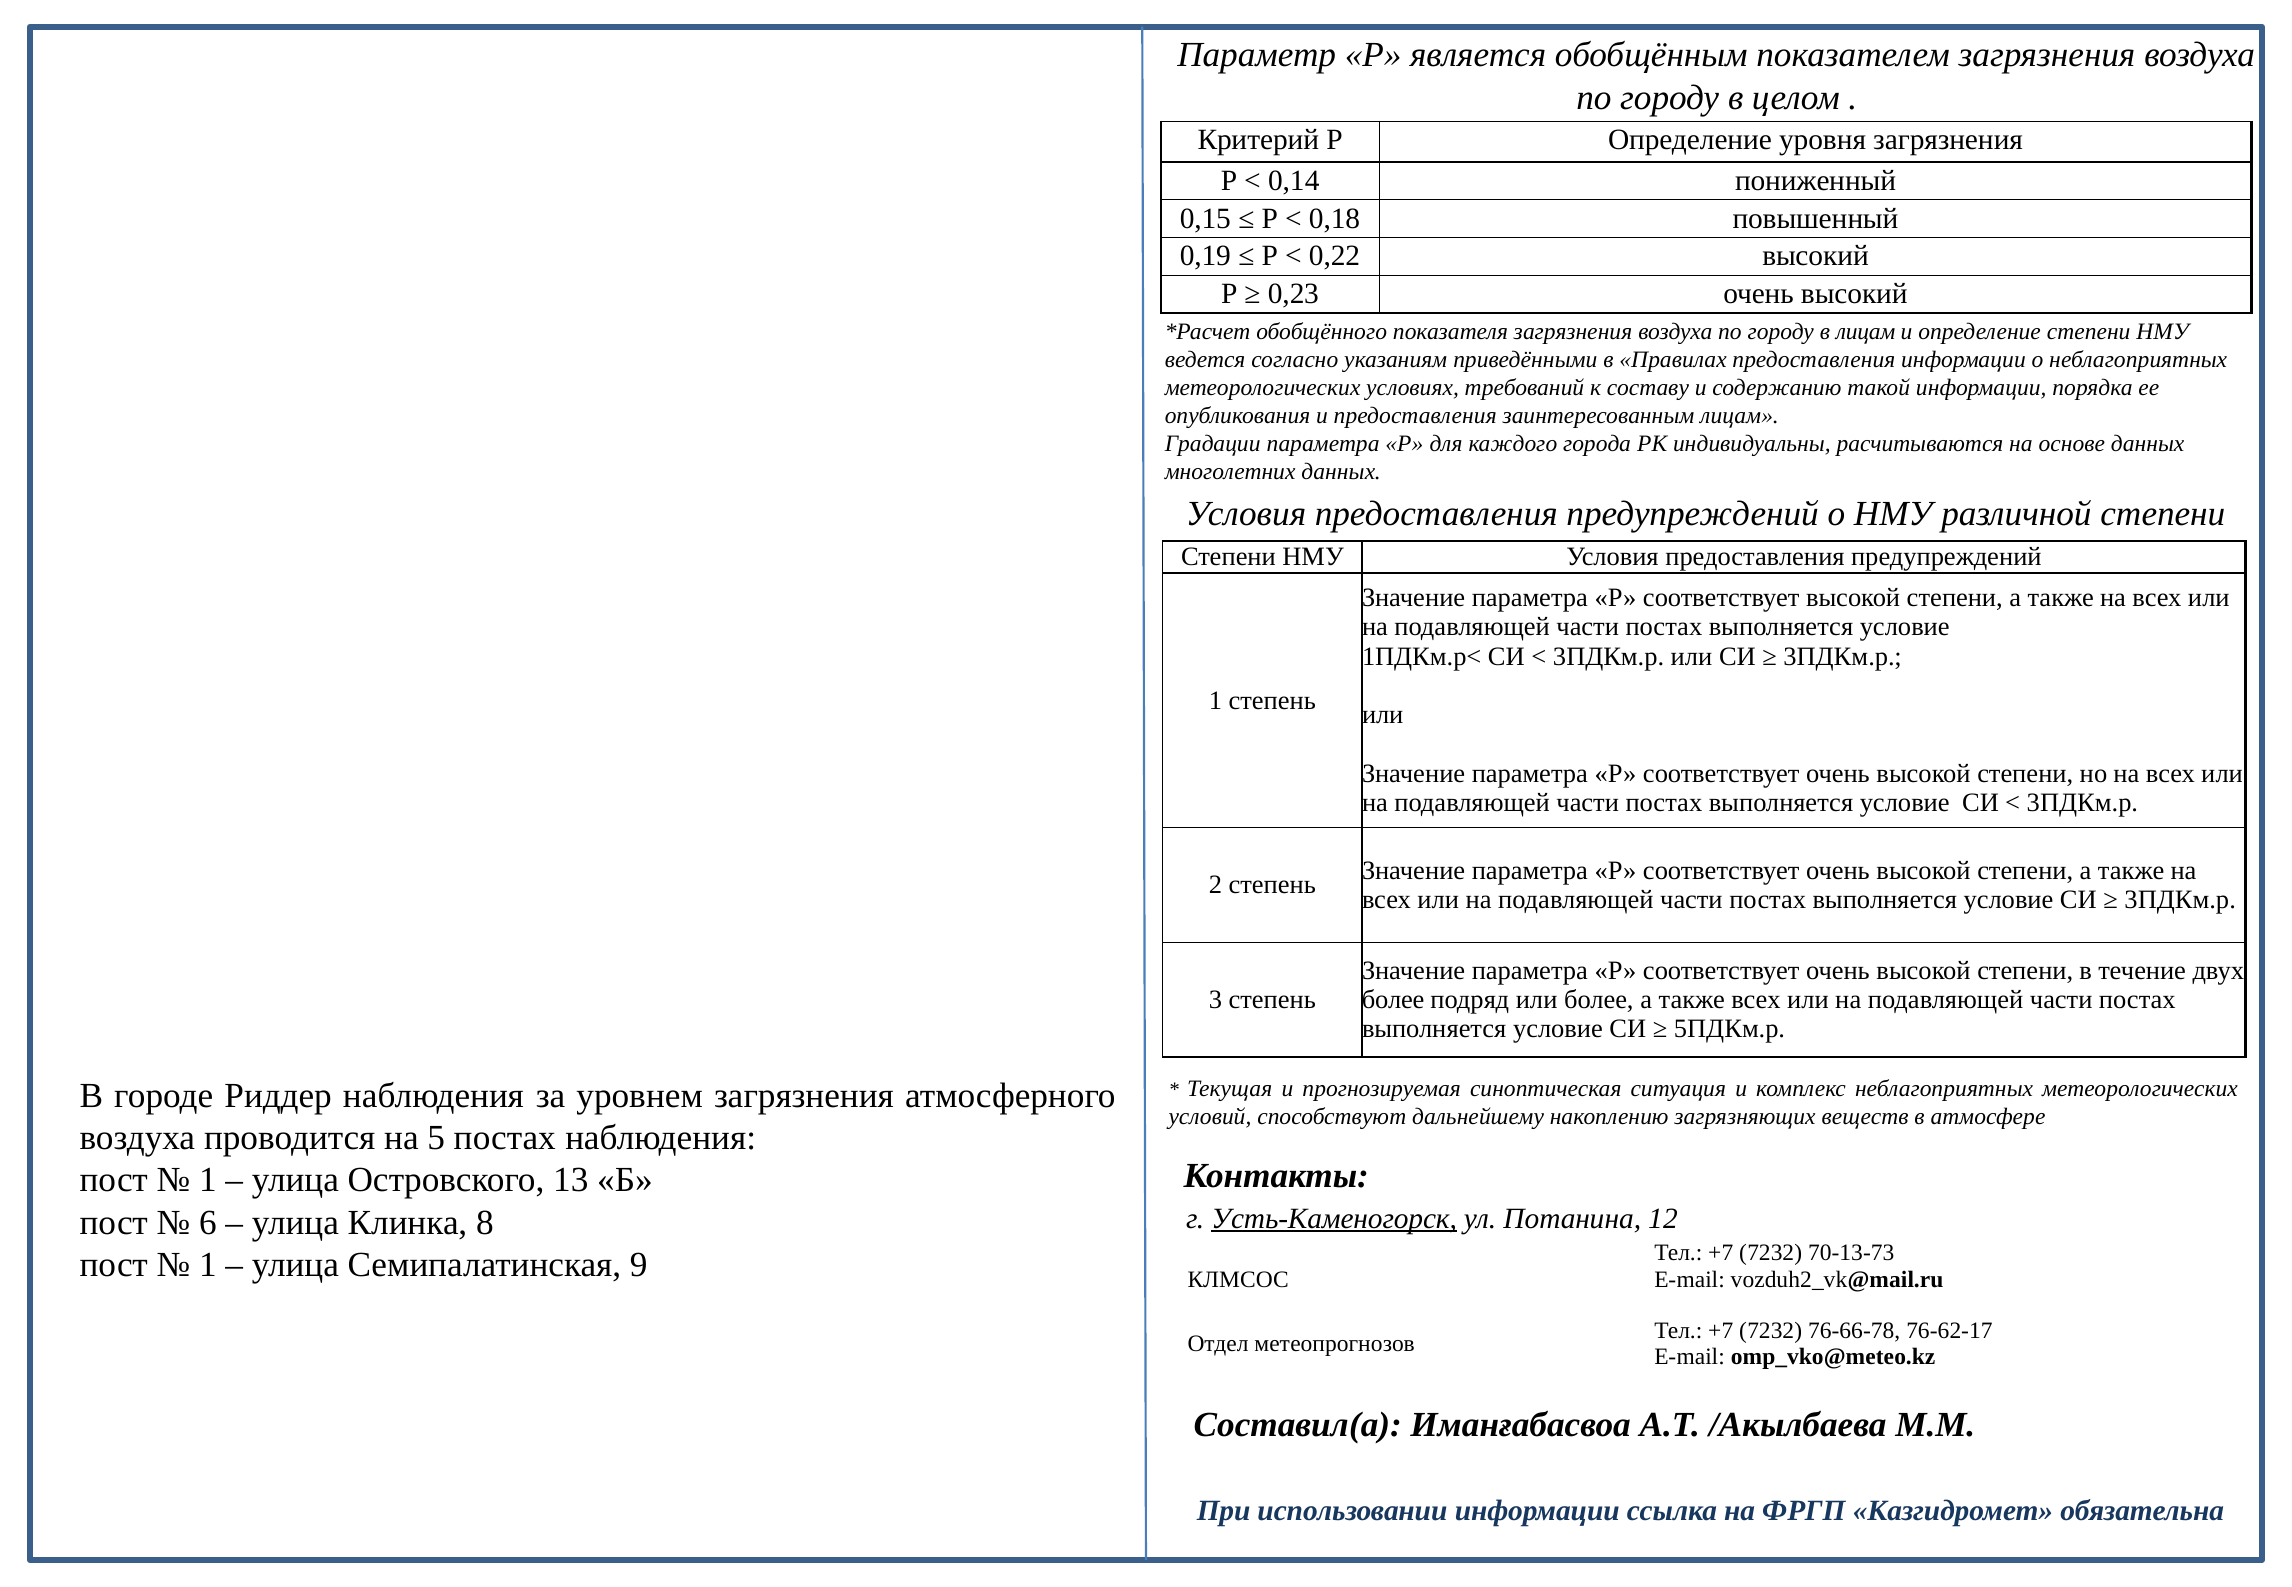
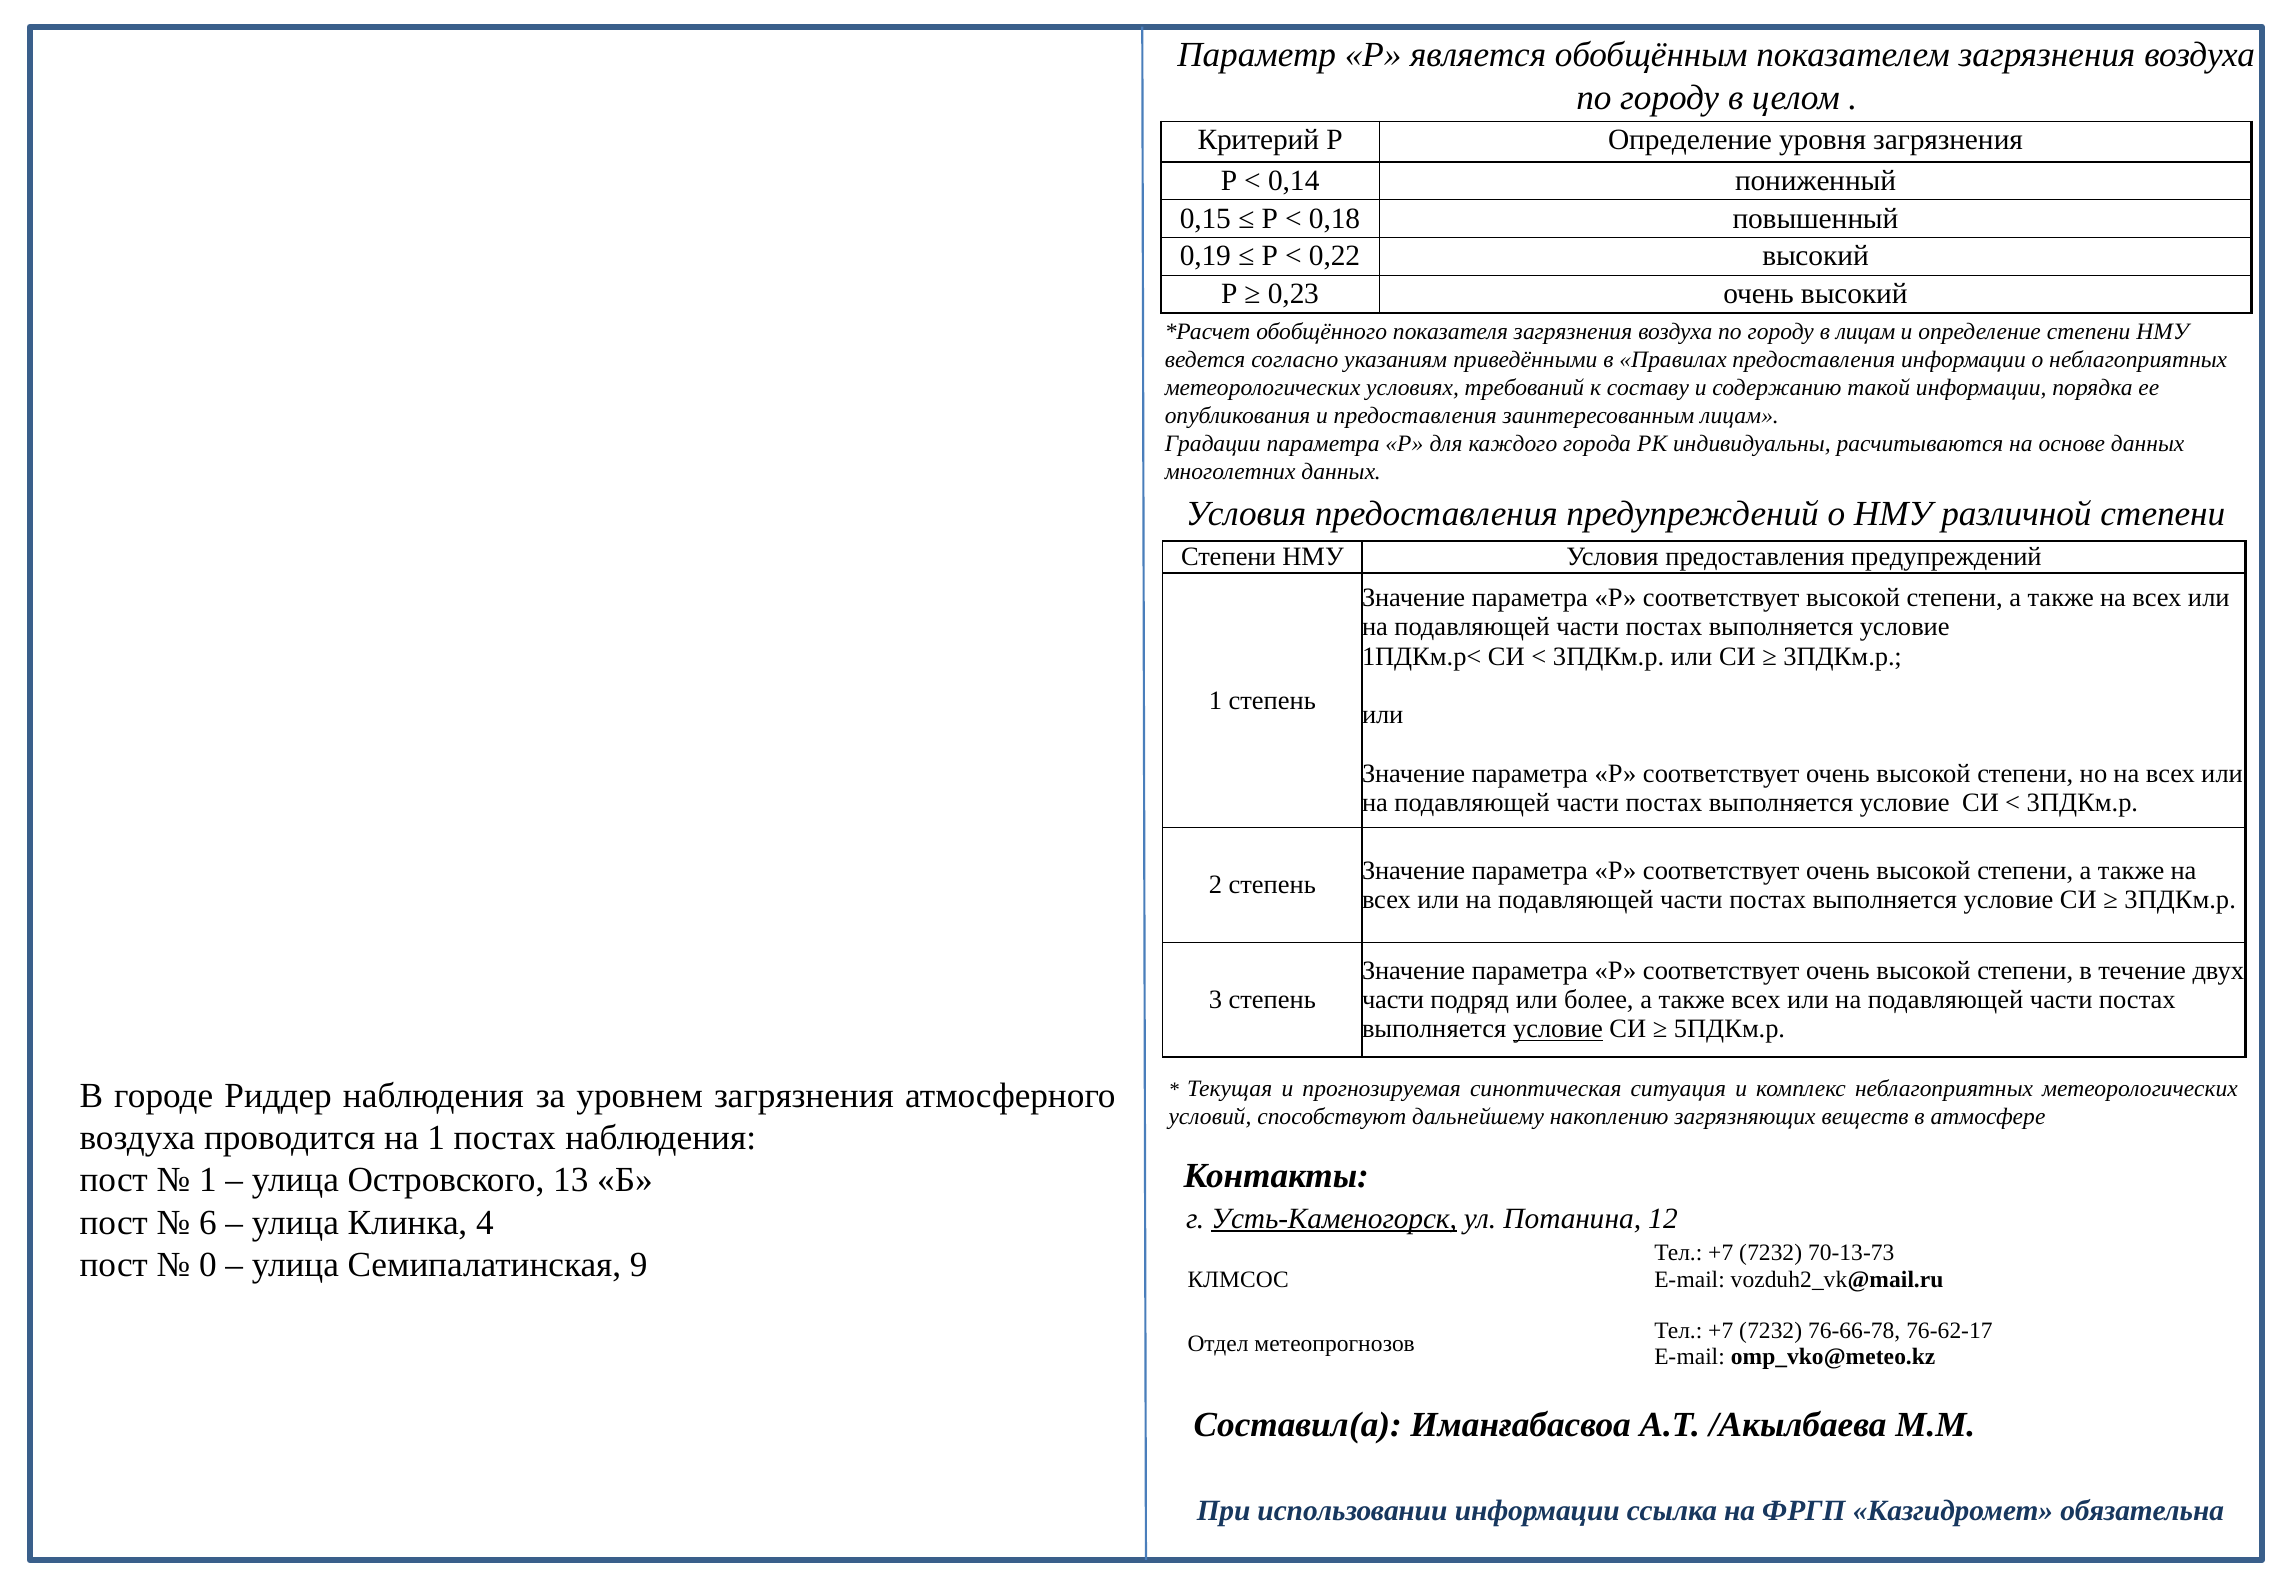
более: более -> части (1393, 1000)
условие underline: none -> present (1558, 1029)
на 5: 5 -> 1 (436, 1138)
8: 8 -> 4 (485, 1222)
1: 1 -> 0 (208, 1265)
